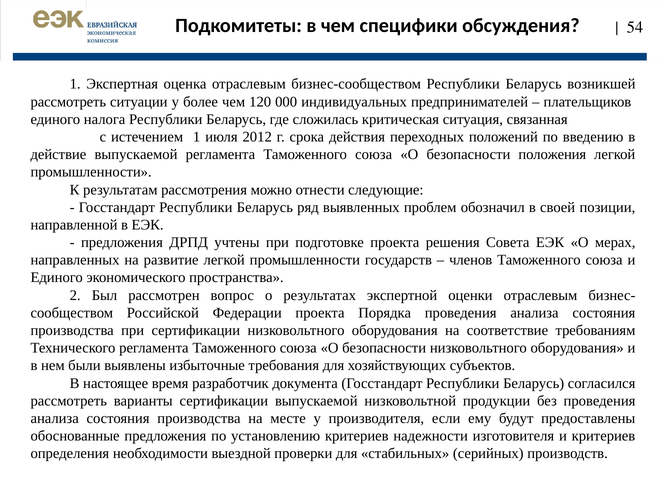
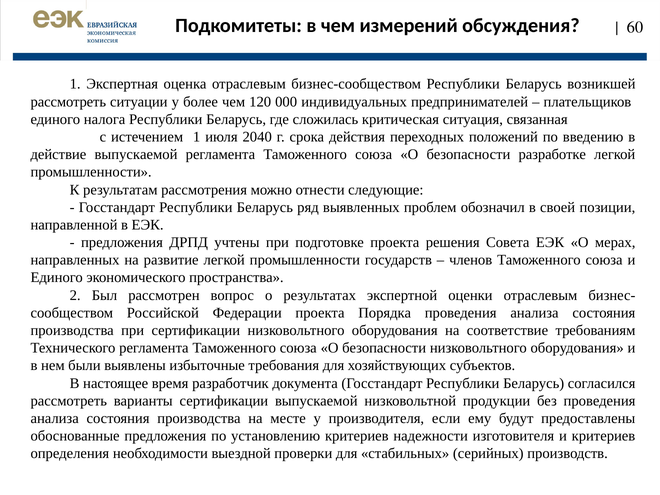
специфики: специфики -> измерений (409, 26)
54: 54 -> 60 (635, 27)
2012: 2012 -> 2040 (257, 137)
положения: положения -> разработке (552, 154)
